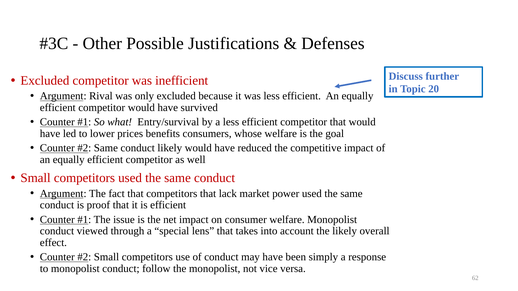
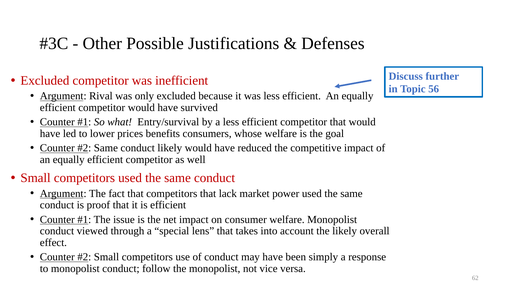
20: 20 -> 56 (434, 89)
